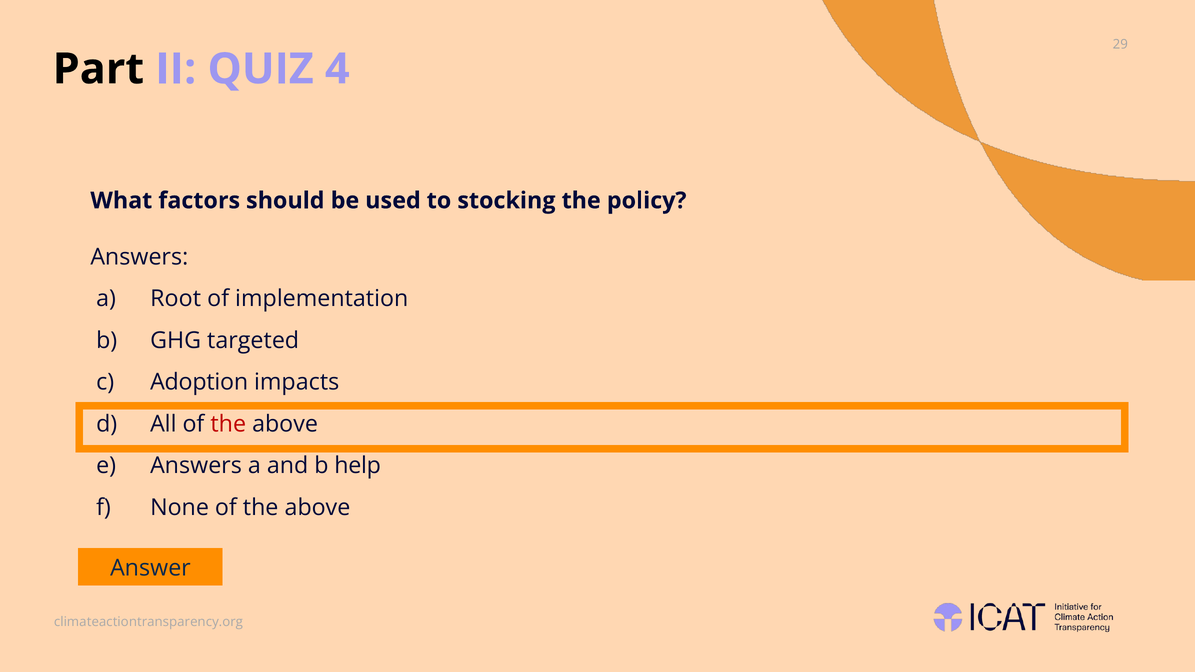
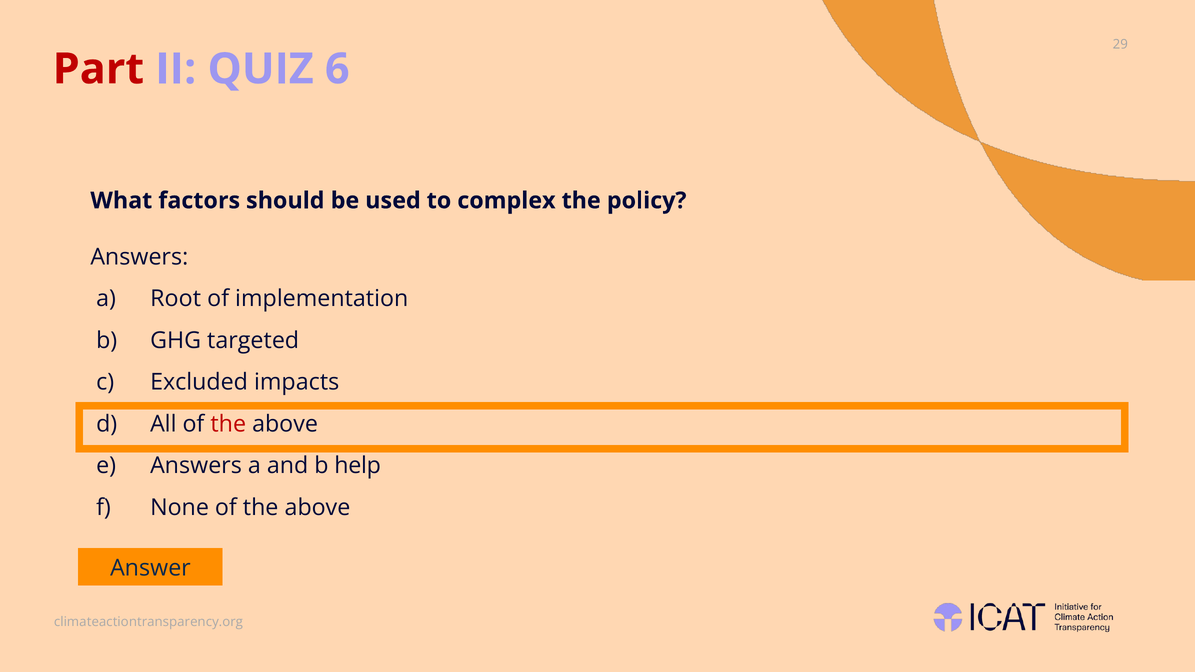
Part colour: black -> red (98, 69)
4: 4 -> 6 (337, 69)
stocking: stocking -> complex (506, 201)
Adoption: Adoption -> Excluded (199, 382)
